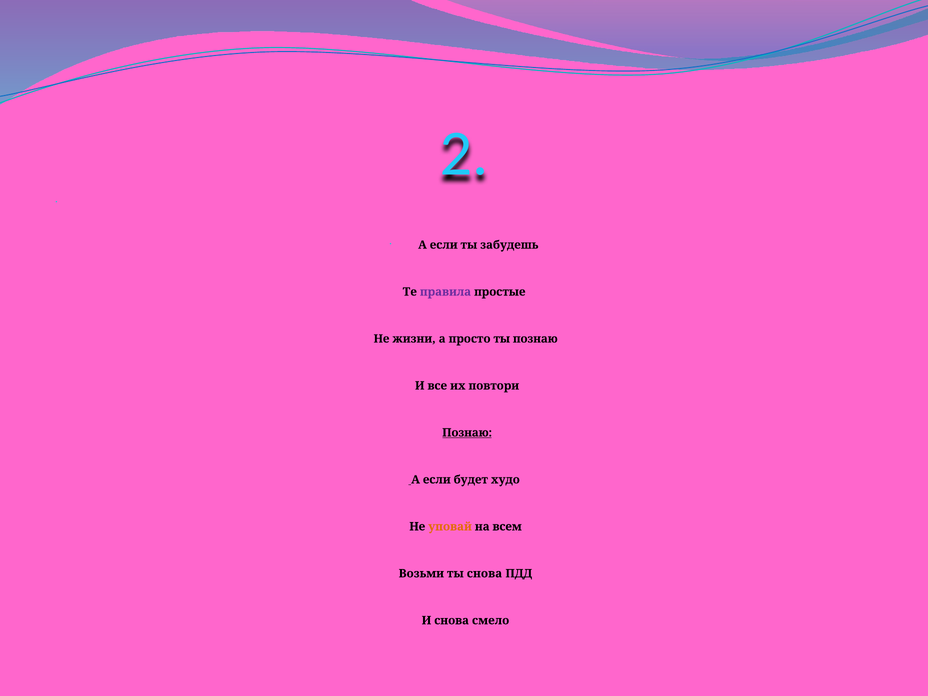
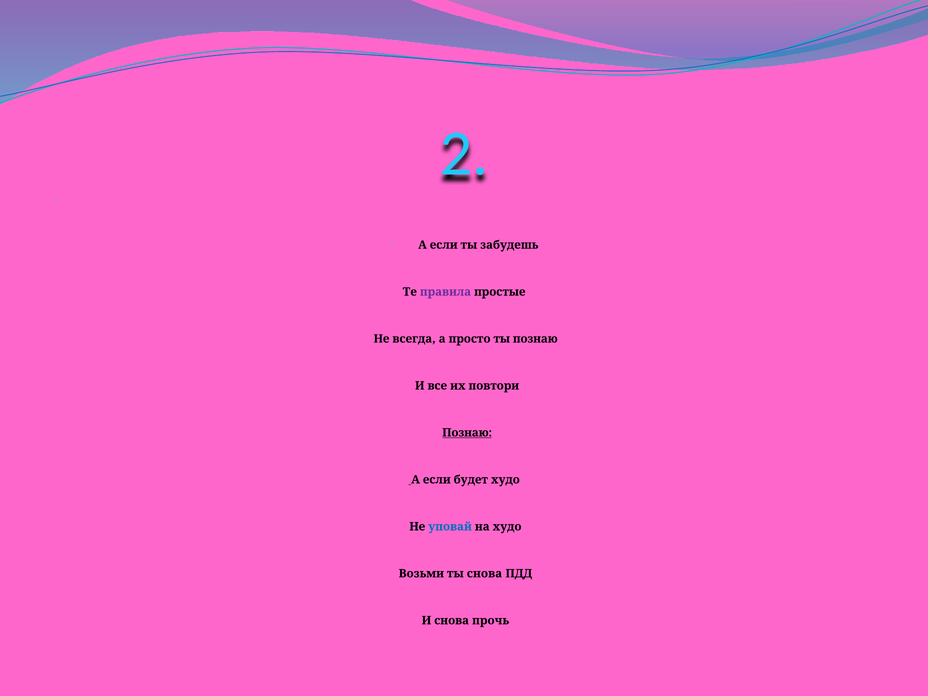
жизни: жизни -> всегда (414, 339)
уповай colour: orange -> blue (450, 527)
на всем: всем -> худо (507, 527)
смело: смело -> прочь (491, 620)
